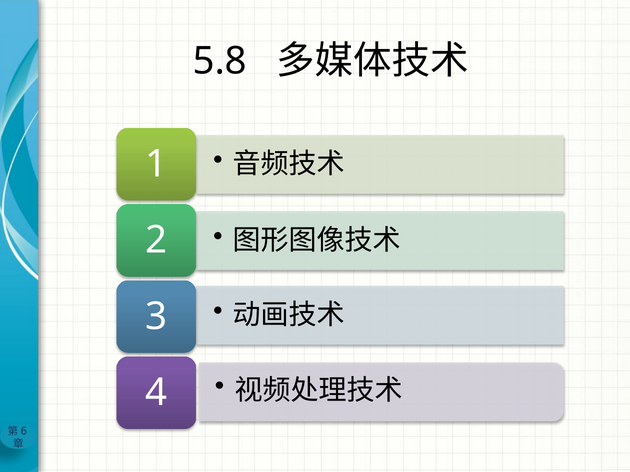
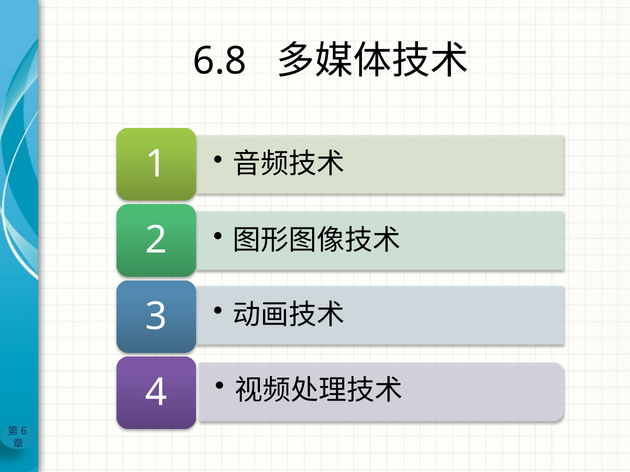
5.8: 5.8 -> 6.8 (220, 61)
